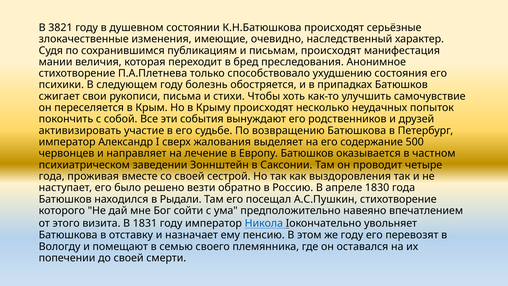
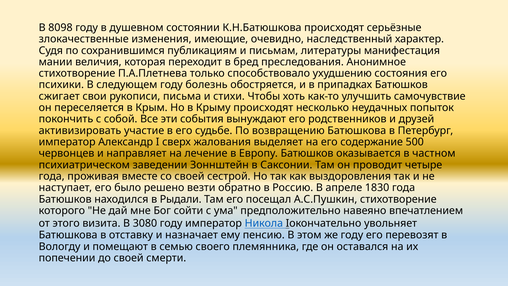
3821: 3821 -> 8098 (60, 28)
письмам происходят: происходят -> литературы (331, 50)
1831: 1831 -> 3080 (145, 223)
